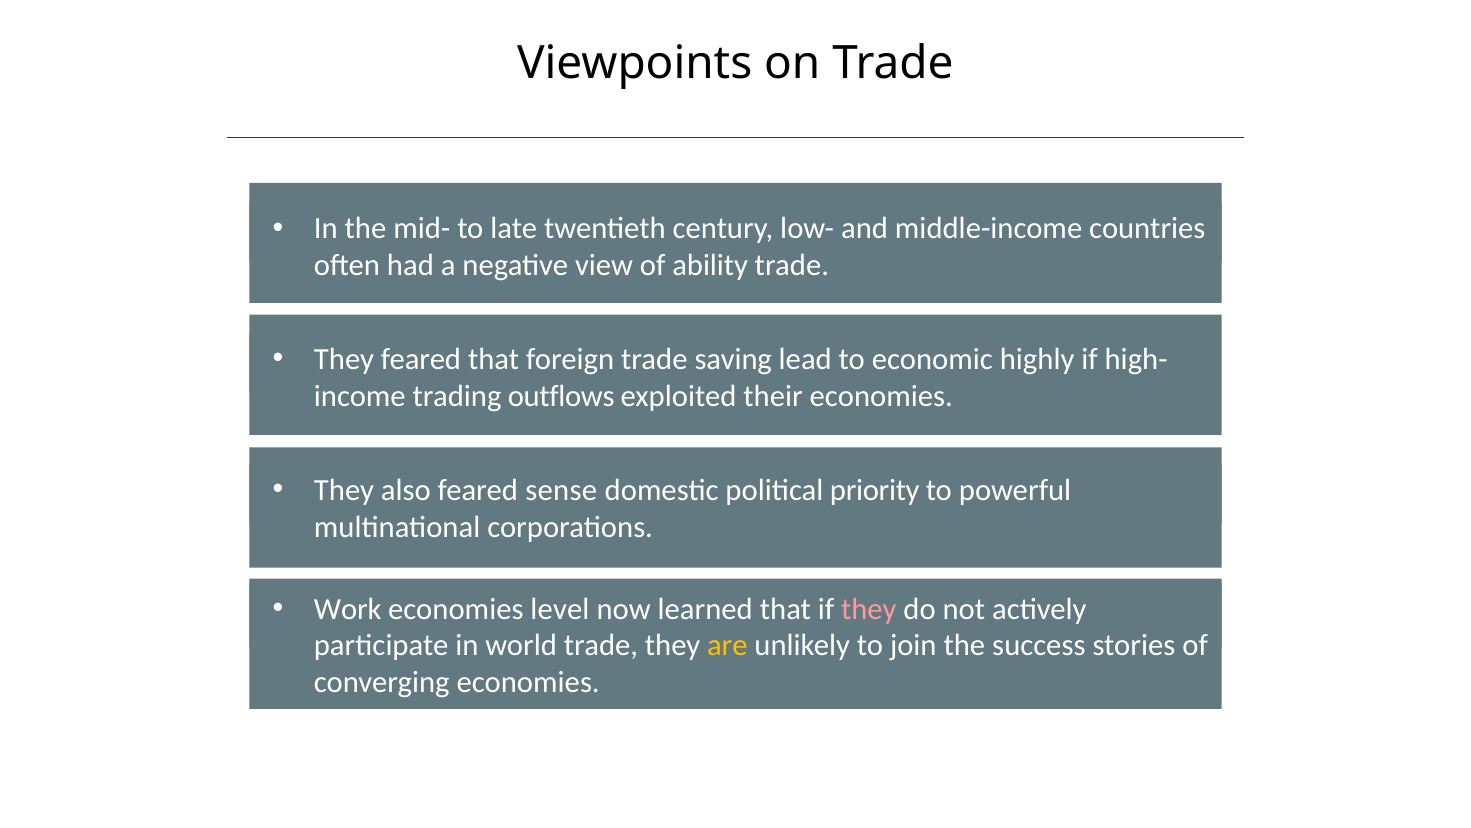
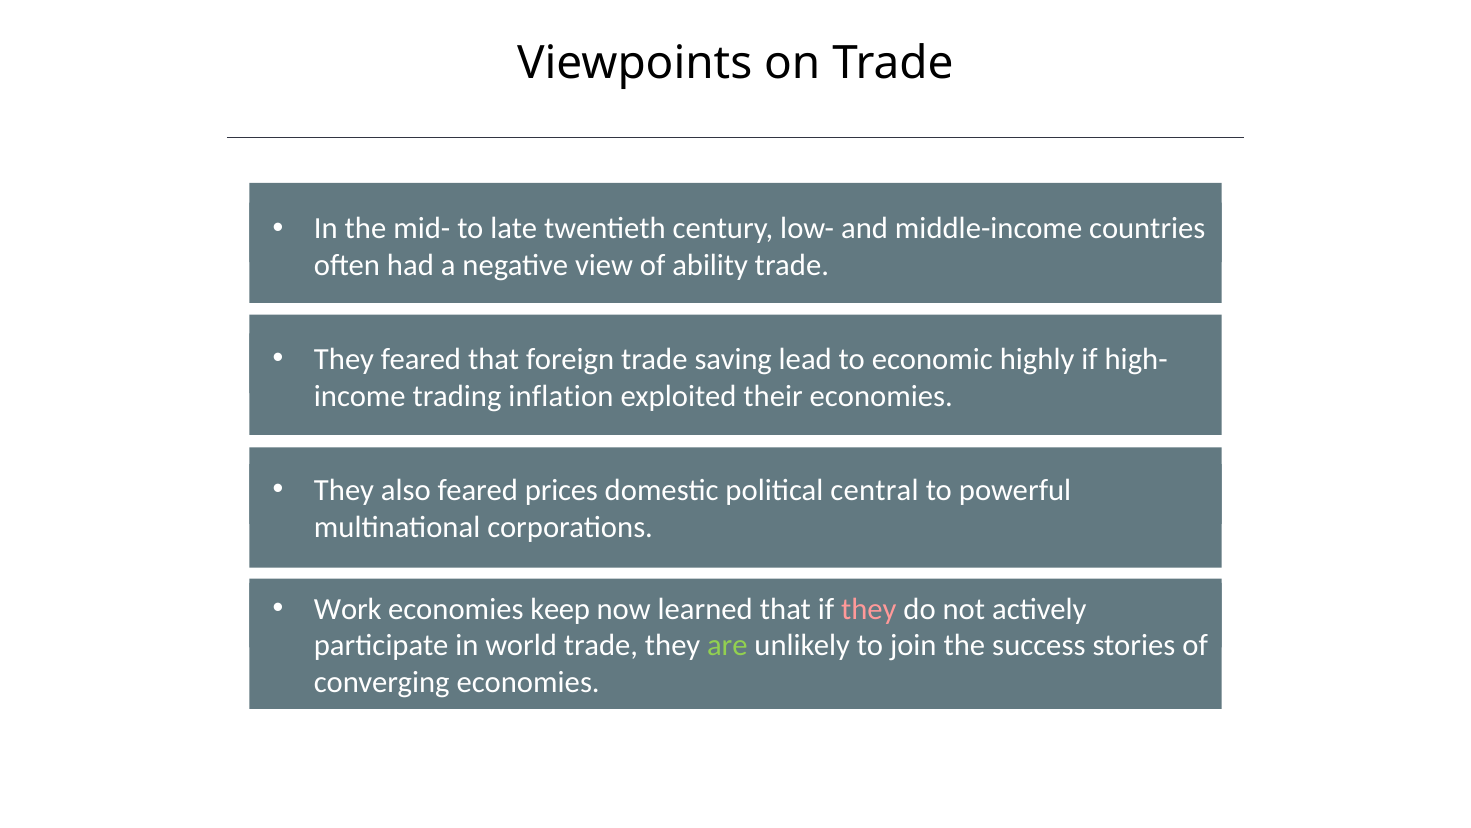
trading outflows: outflows -> inflation (561, 396)
sense: sense -> prices (561, 490)
priority: priority -> central (875, 490)
level: level -> keep (560, 609)
are colour: yellow -> light green (727, 645)
